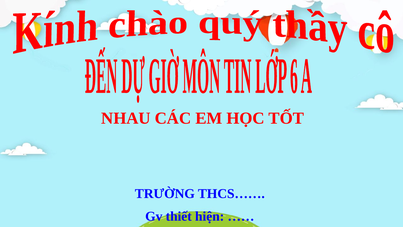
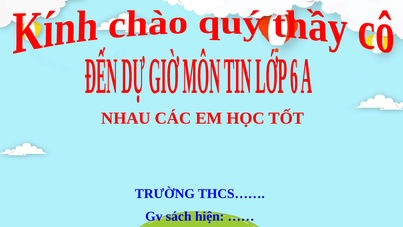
thiết: thiết -> sách (179, 216)
